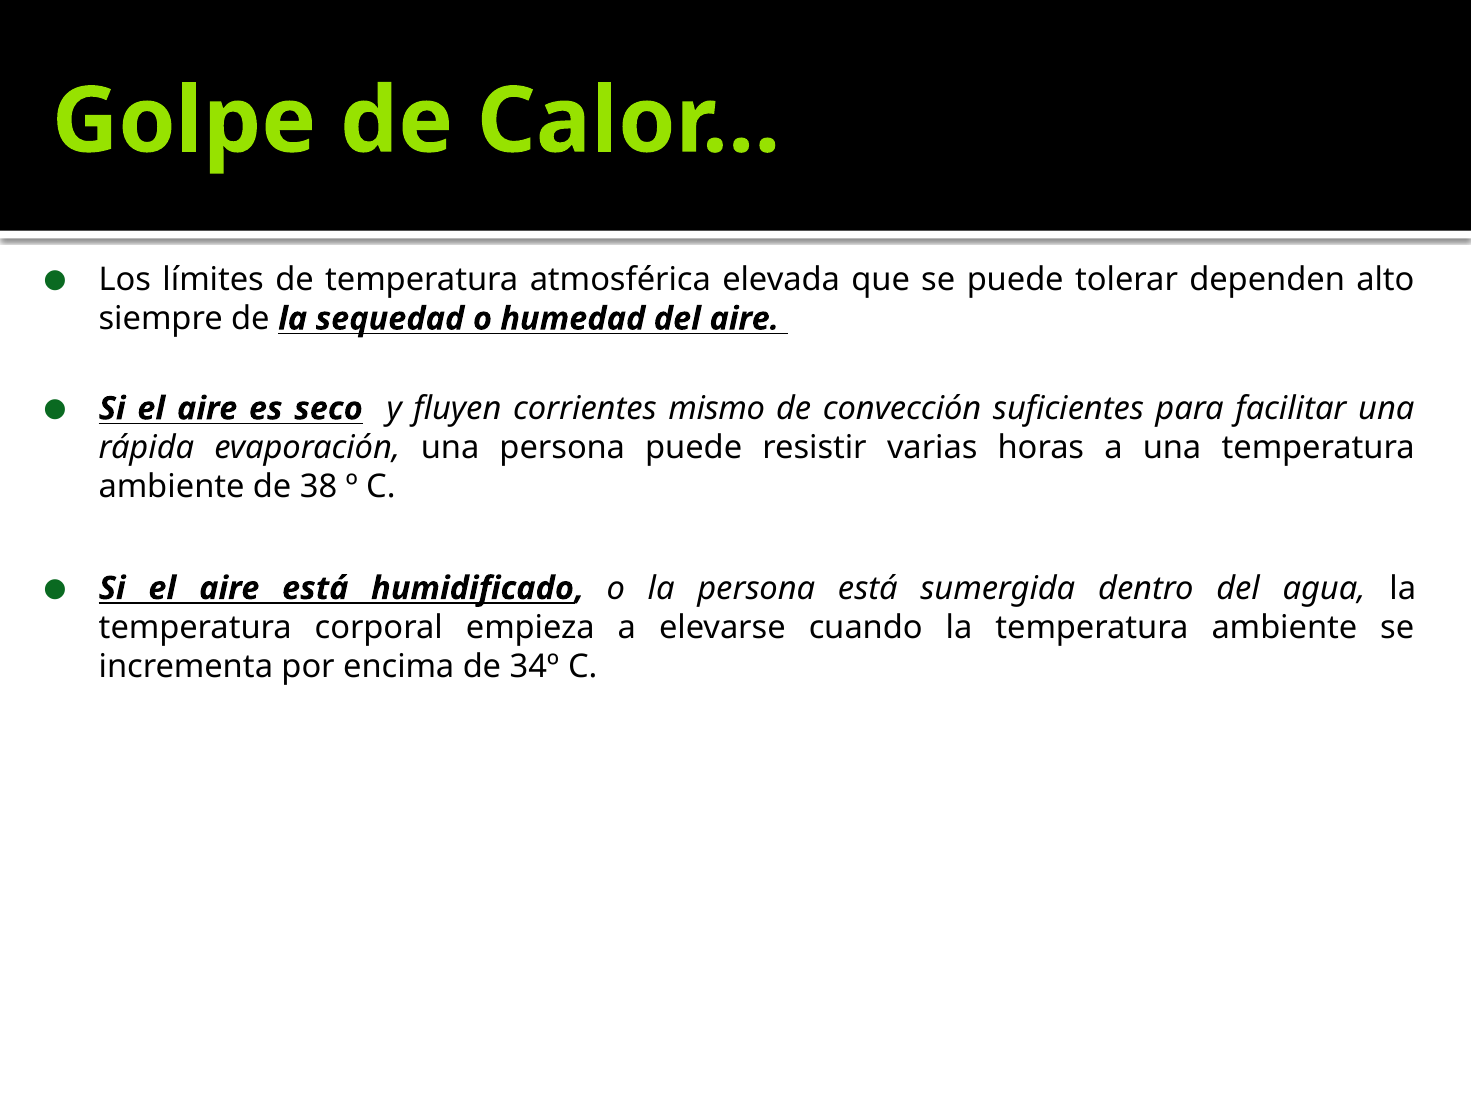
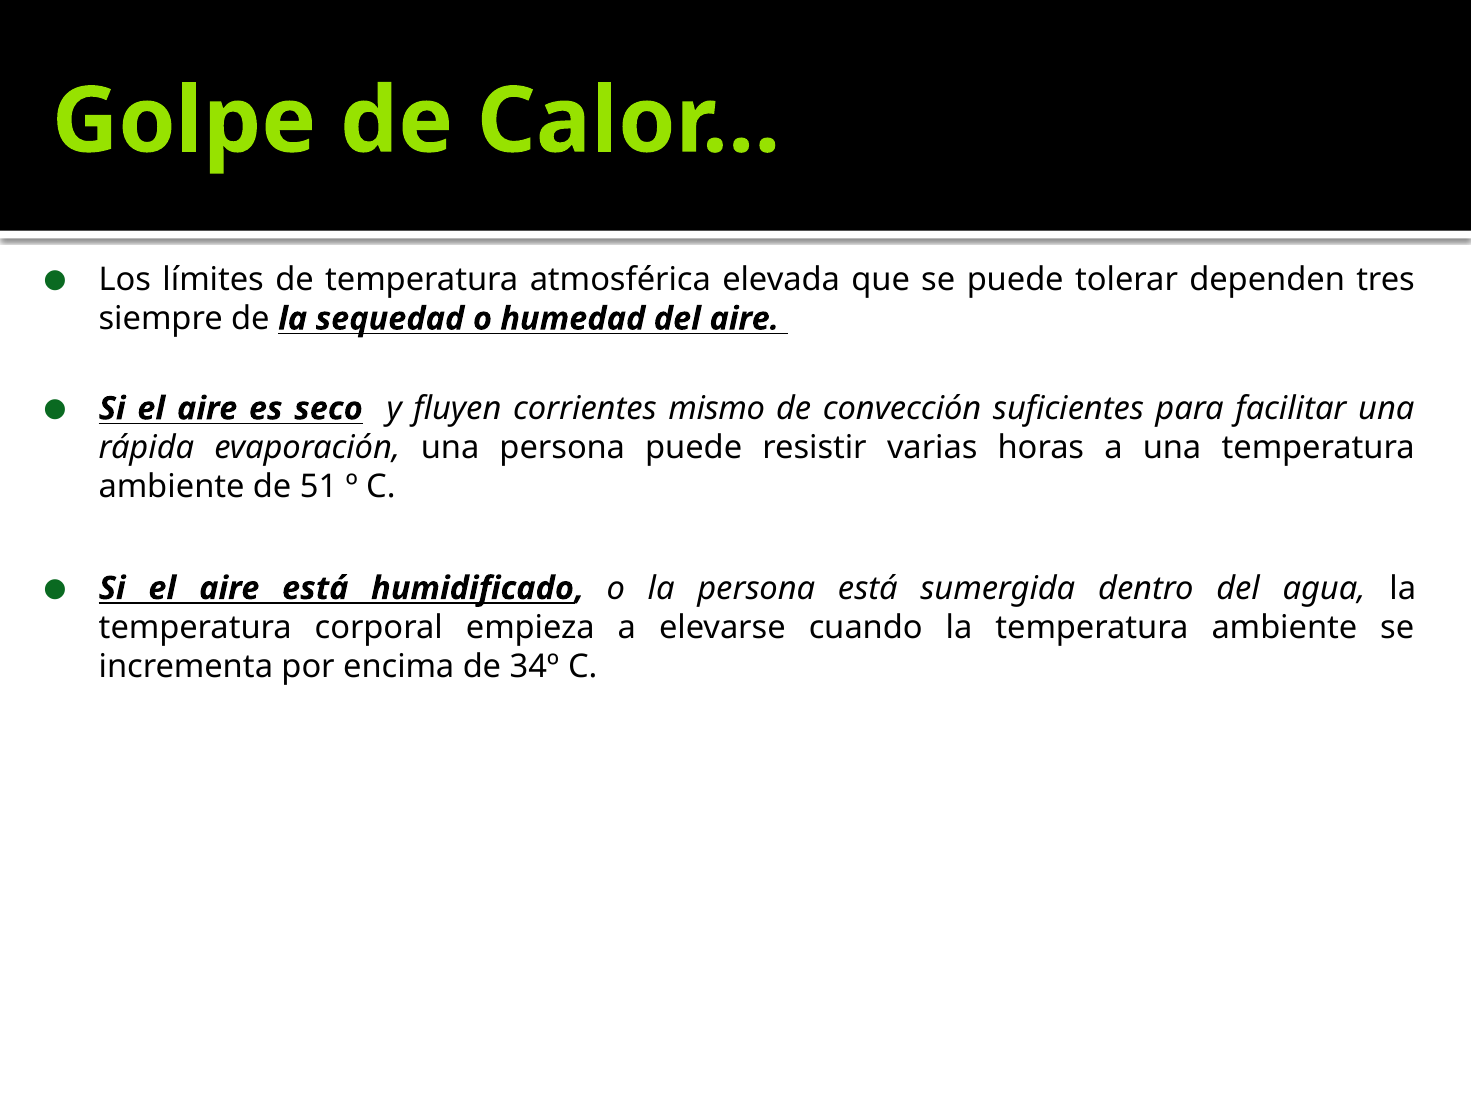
alto: alto -> tres (1385, 280)
38: 38 -> 51 (319, 487)
